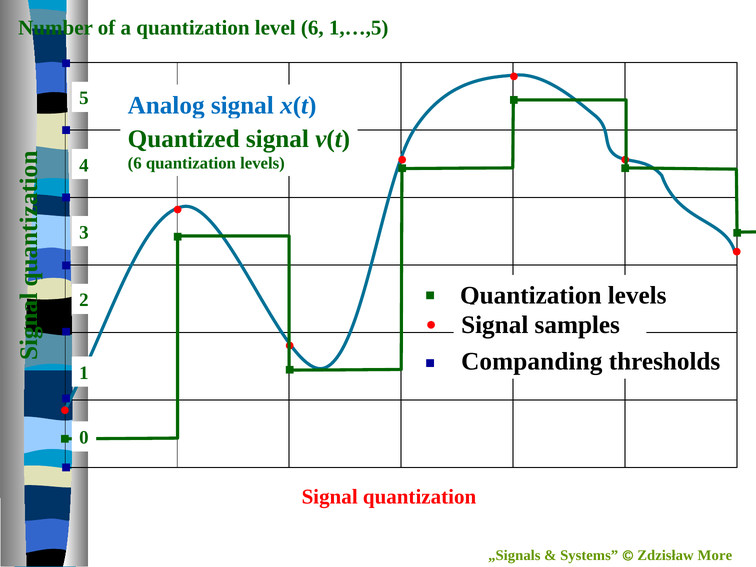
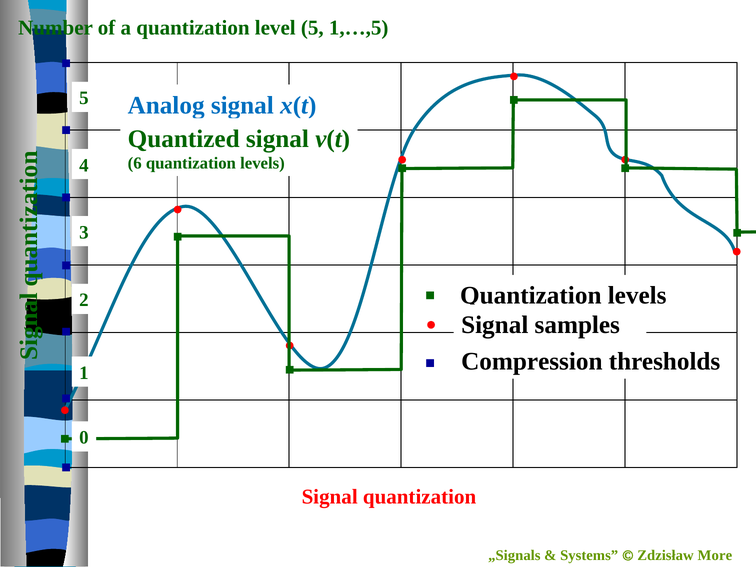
level 6: 6 -> 5 (312, 28)
Companding: Companding -> Compression (532, 362)
